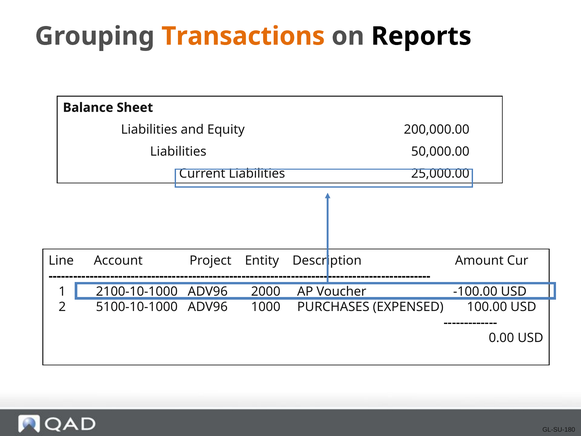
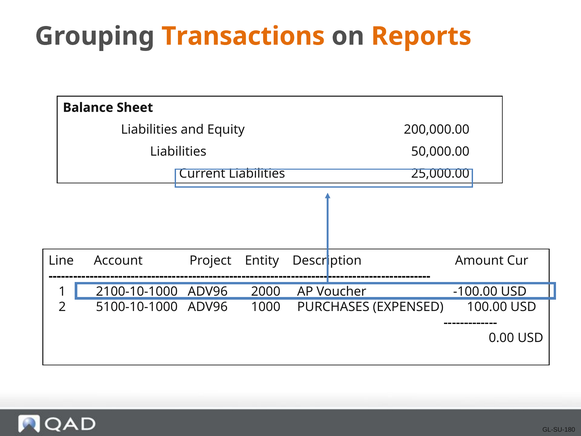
Reports colour: black -> orange (421, 36)
